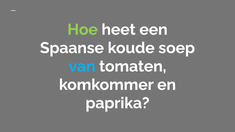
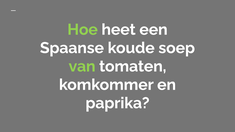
van colour: light blue -> light green (82, 66)
